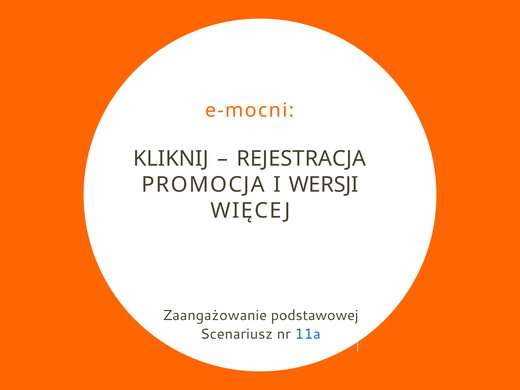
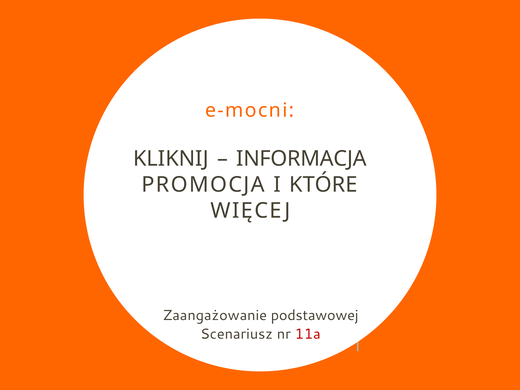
REJESTRACJA: REJESTRACJA -> INFORMACJA (301, 159)
WERSJI: WERSJI -> KTÓRE (323, 185)
11a colour: blue -> red (308, 334)
